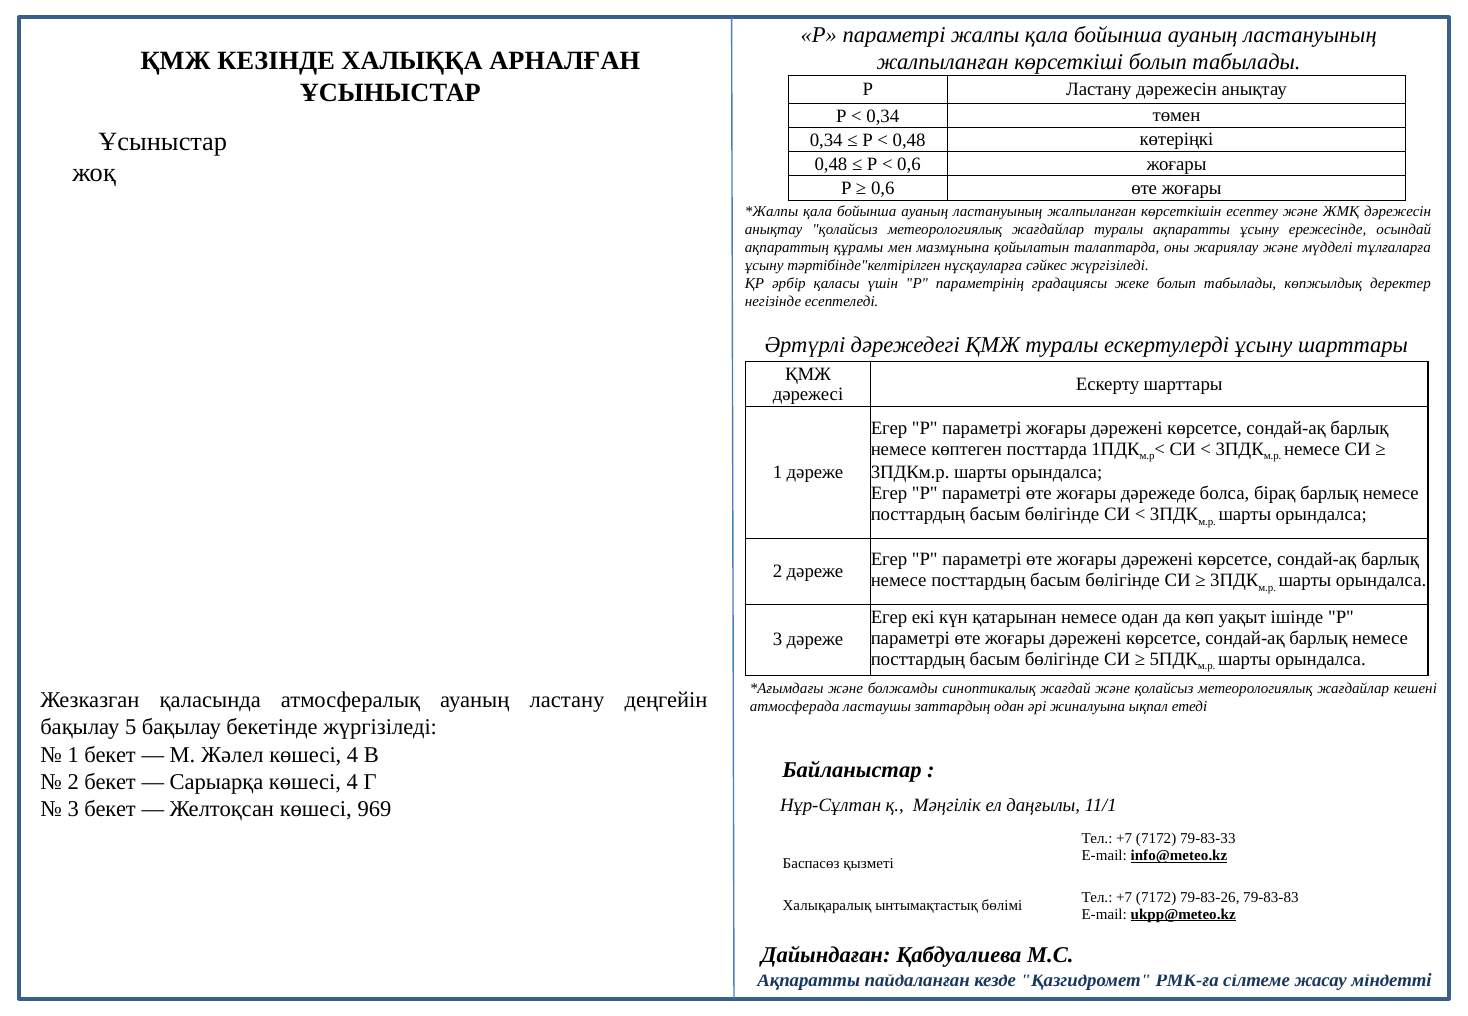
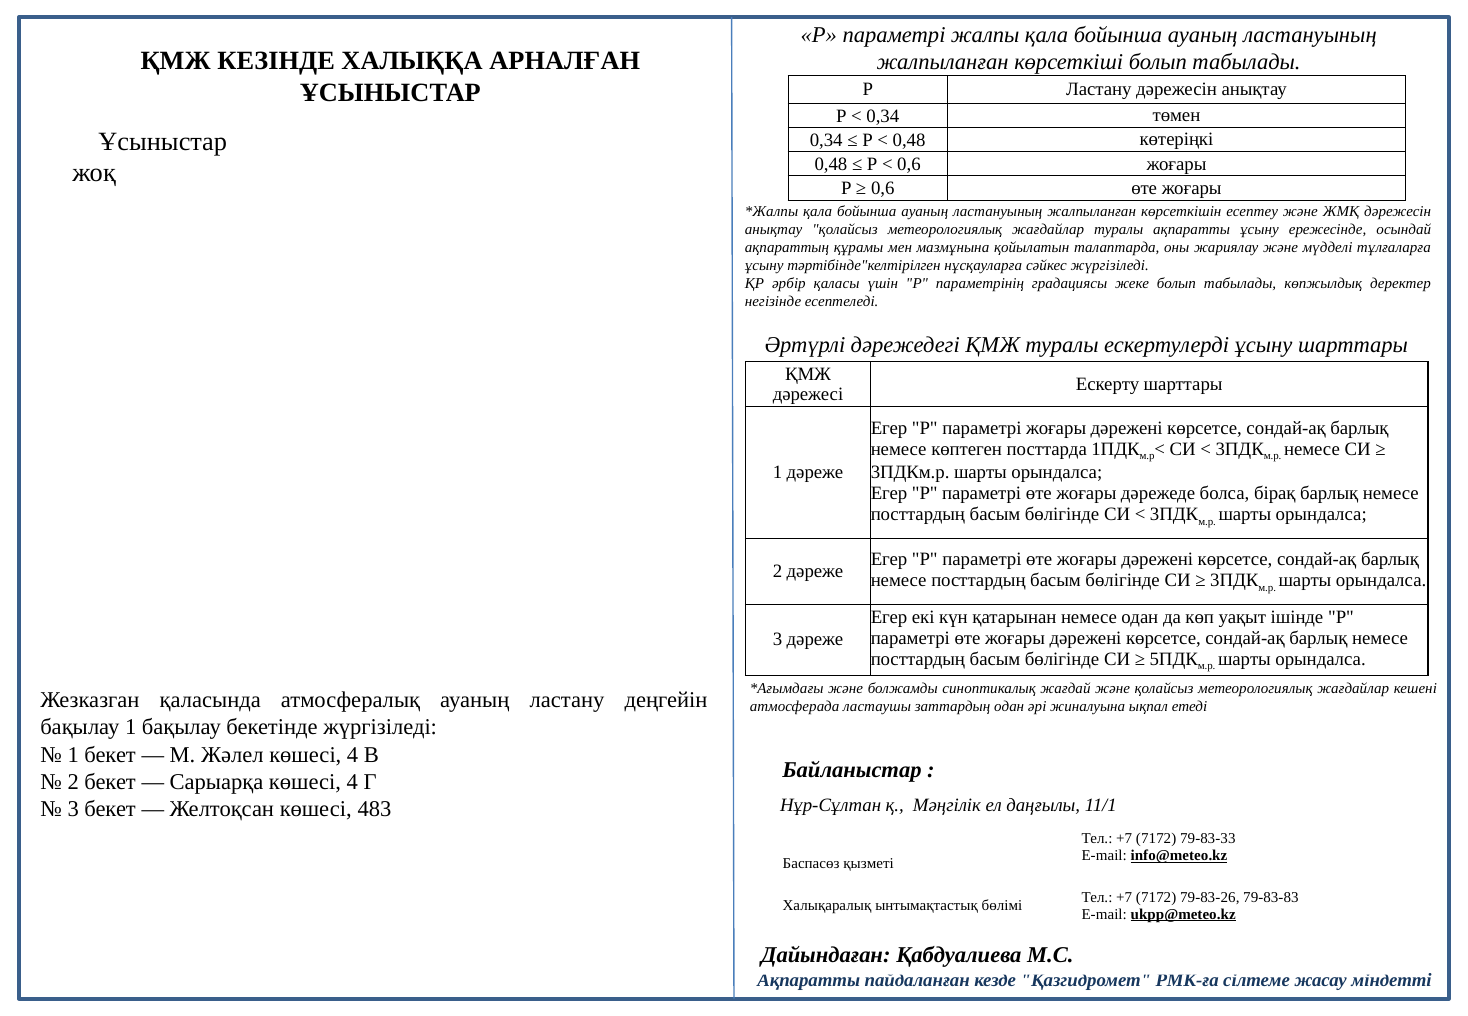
бақылау 5: 5 -> 1 (131, 728)
969: 969 -> 483 (374, 809)
